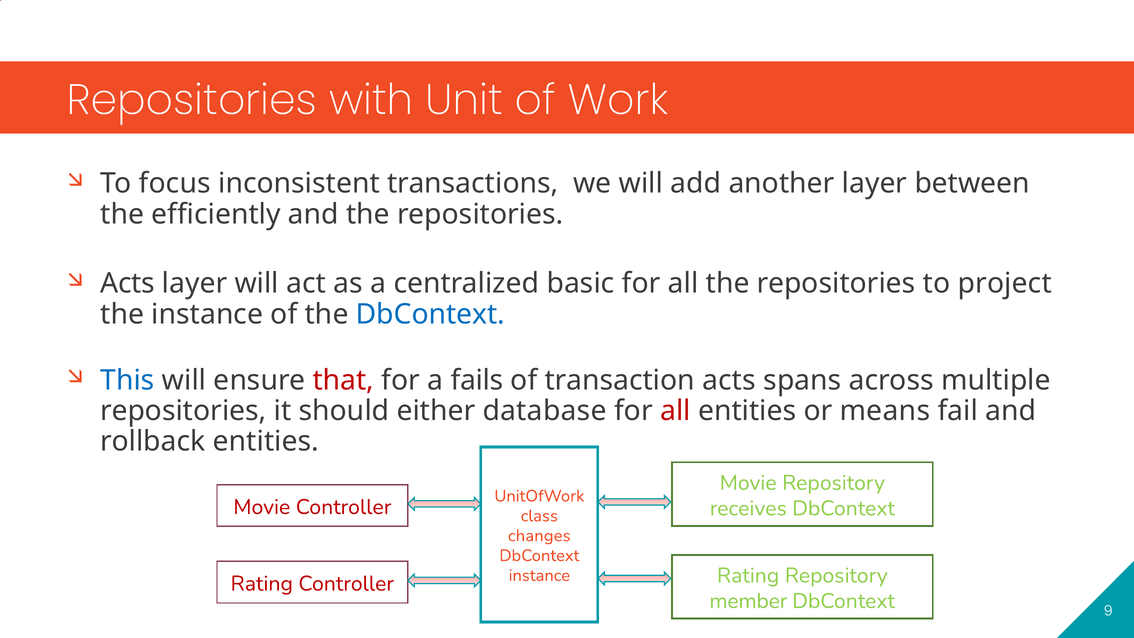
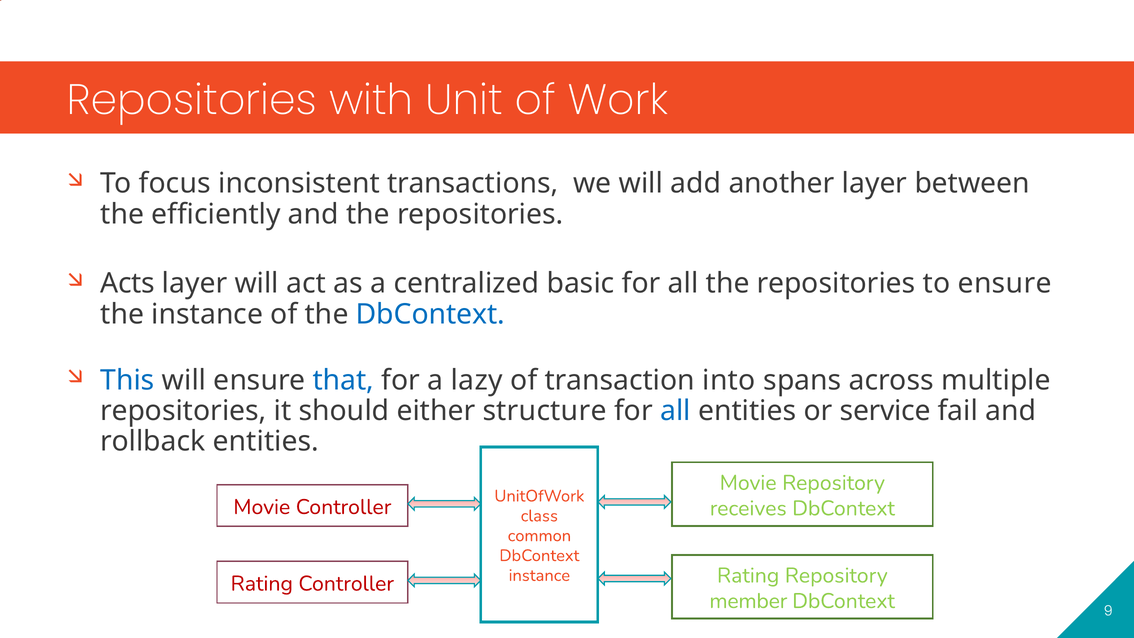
to project: project -> ensure (1005, 284)
that colour: red -> blue (343, 380)
fails: fails -> lazy (477, 380)
transaction acts: acts -> into (729, 380)
database: database -> structure (545, 411)
all colour: red -> blue (676, 411)
means: means -> service (885, 411)
changes: changes -> common (539, 536)
